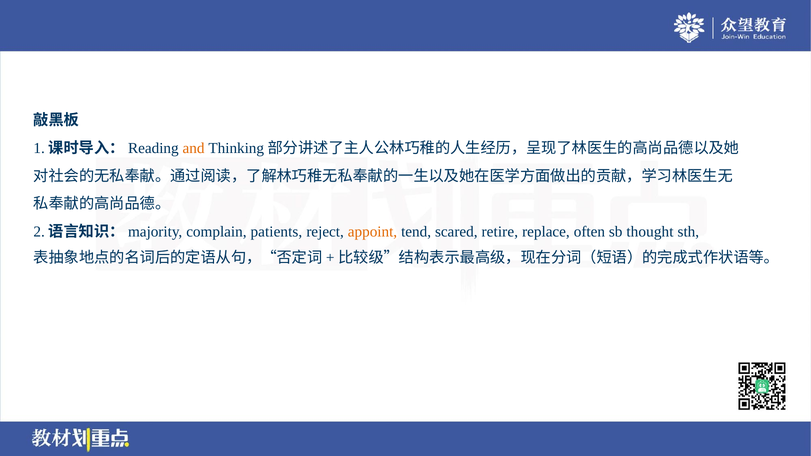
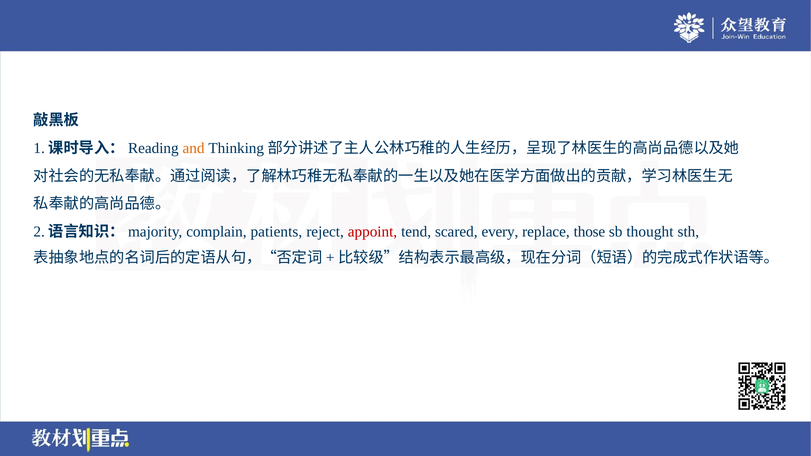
appoint colour: orange -> red (372, 232)
retire: retire -> every (500, 232)
often: often -> those (589, 232)
